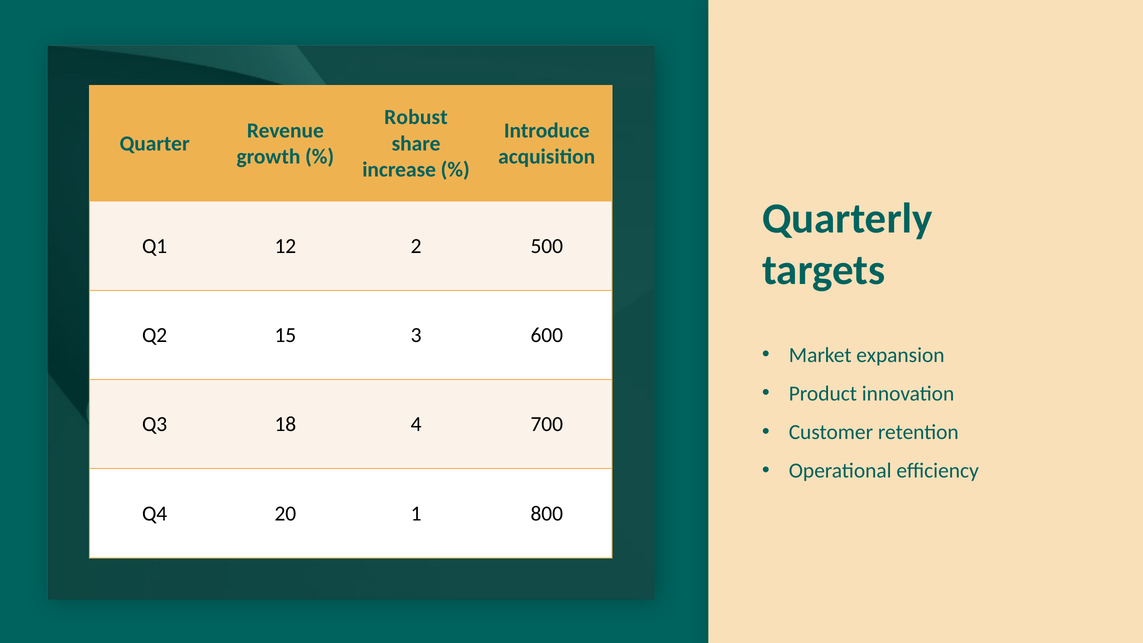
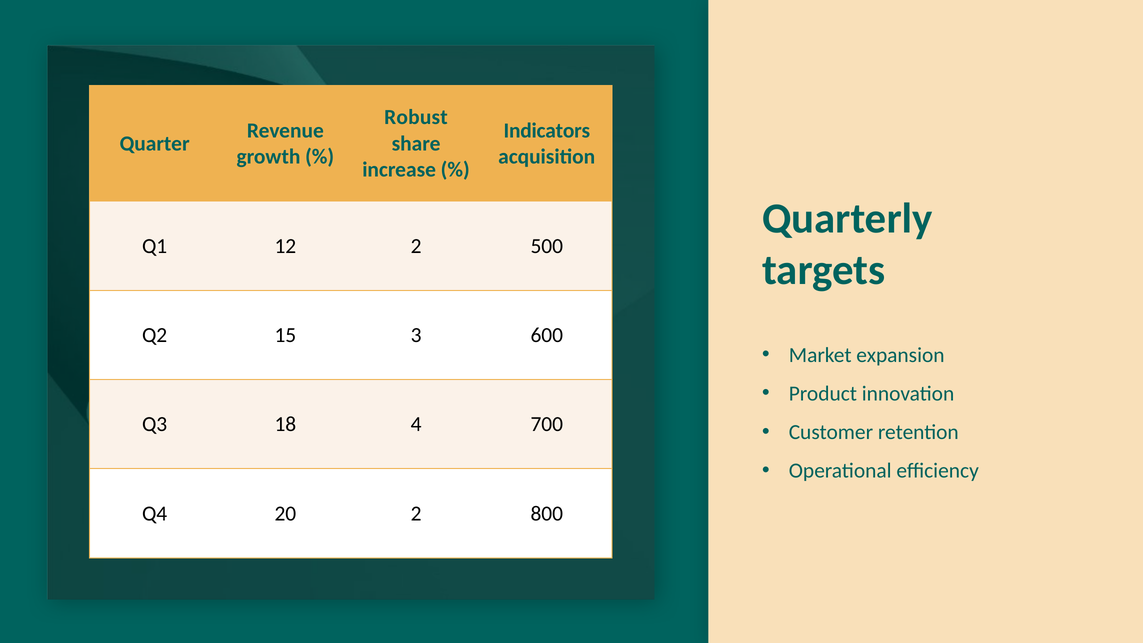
Introduce: Introduce -> Indicators (547, 130)
20 1: 1 -> 2 (416, 513)
